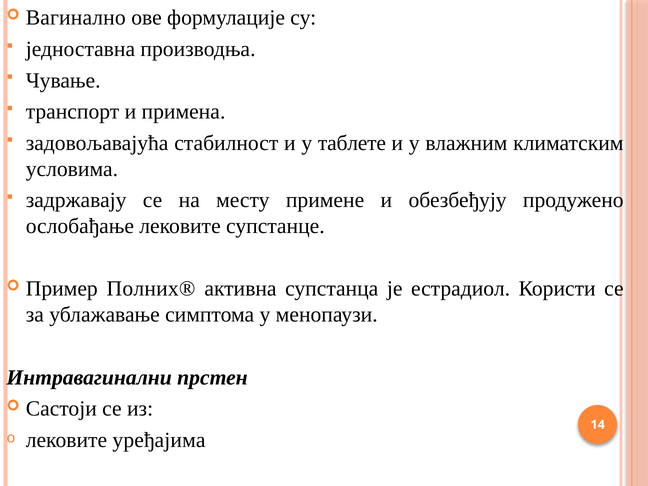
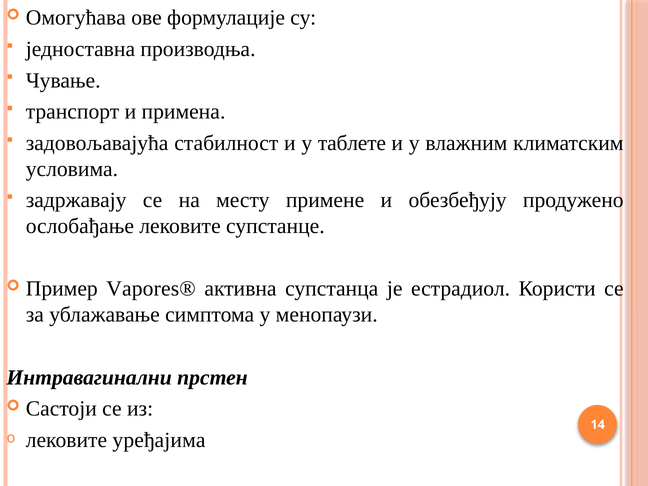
Вагинално: Вагинално -> Омогућава (76, 18)
Полних®: Полних® -> Vapores® (151, 289)
